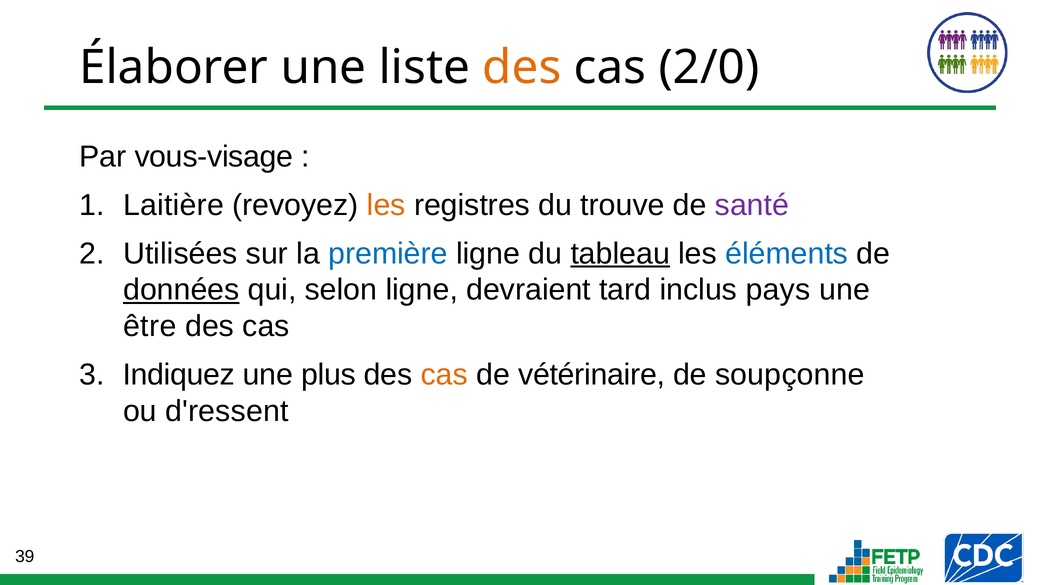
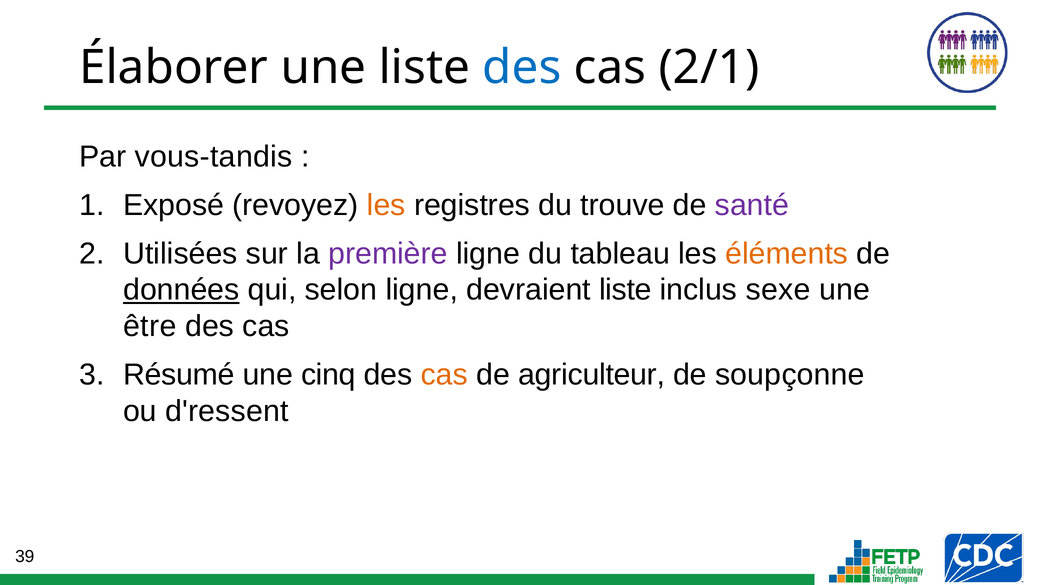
des colour: orange -> blue (522, 68)
2/0: 2/0 -> 2/1 (709, 68)
vous-visage: vous-visage -> vous-tandis (214, 157)
Laitière: Laitière -> Exposé (174, 205)
première colour: blue -> purple (388, 254)
tableau underline: present -> none (620, 254)
éléments colour: blue -> orange (787, 254)
devraient tard: tard -> liste (625, 290)
pays: pays -> sexe (778, 290)
Indiquez: Indiquez -> Résumé (179, 375)
plus: plus -> cinq (328, 375)
vétérinaire: vétérinaire -> agriculteur (592, 375)
